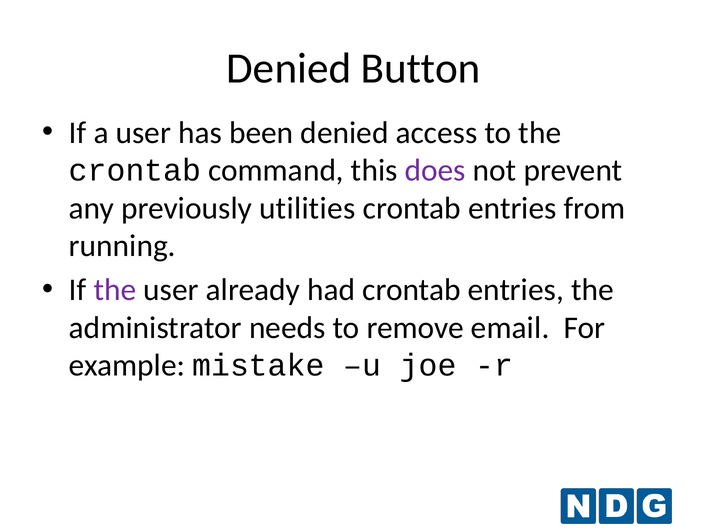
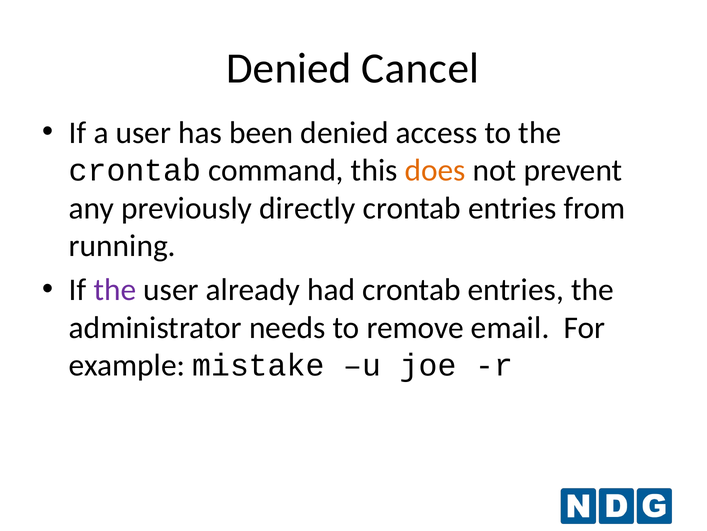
Button: Button -> Cancel (420, 68)
does colour: purple -> orange (435, 170)
utilities: utilities -> directly (307, 208)
